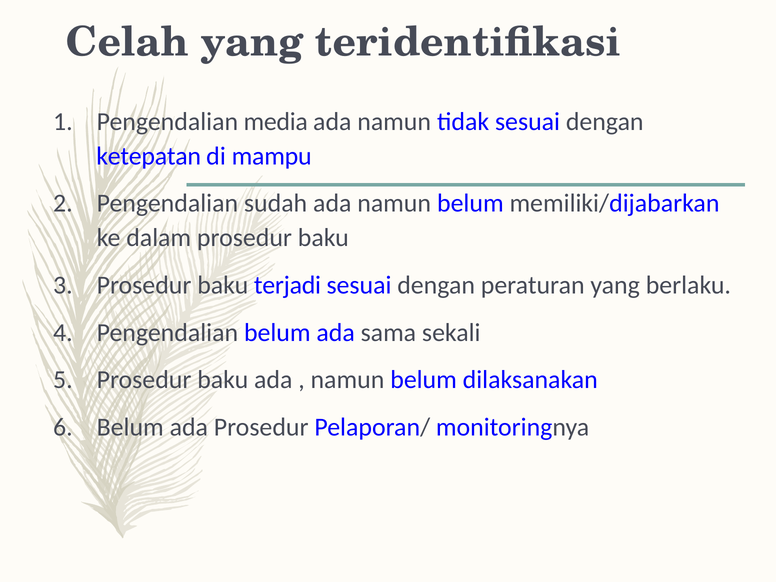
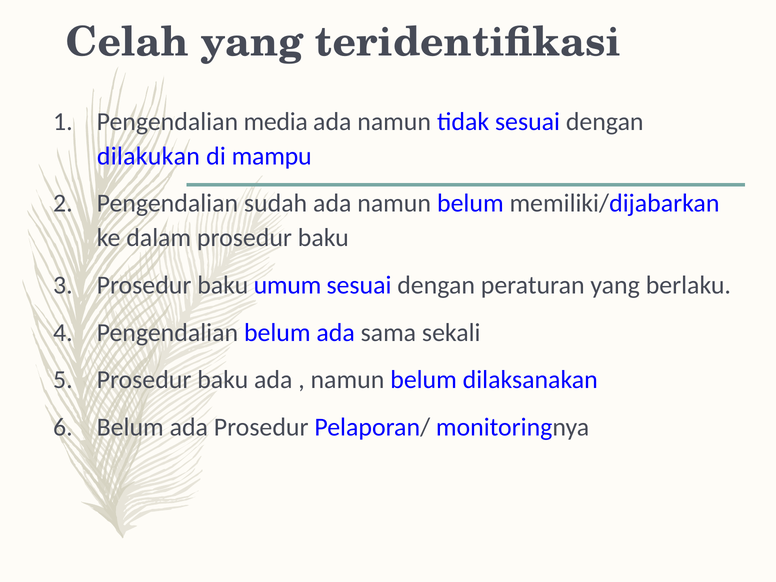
ketepatan: ketepatan -> dilakukan (148, 156)
terjadi: terjadi -> umum (288, 285)
